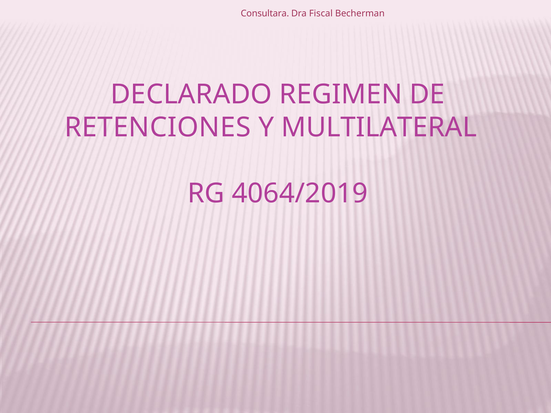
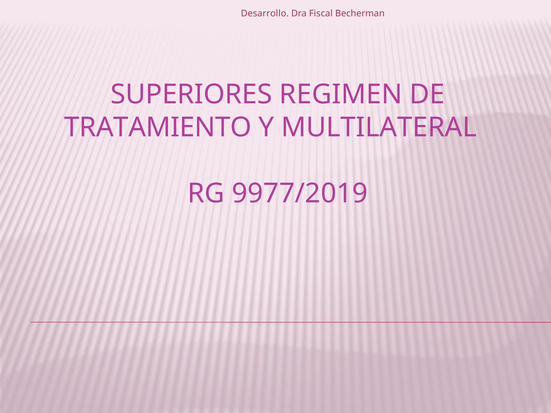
Consultara: Consultara -> Desarrollo (265, 13)
DECLARADO: DECLARADO -> SUPERIORES (191, 94)
RETENCIONES: RETENCIONES -> TRATAMIENTO (158, 127)
4064/2019: 4064/2019 -> 9977/2019 (300, 194)
